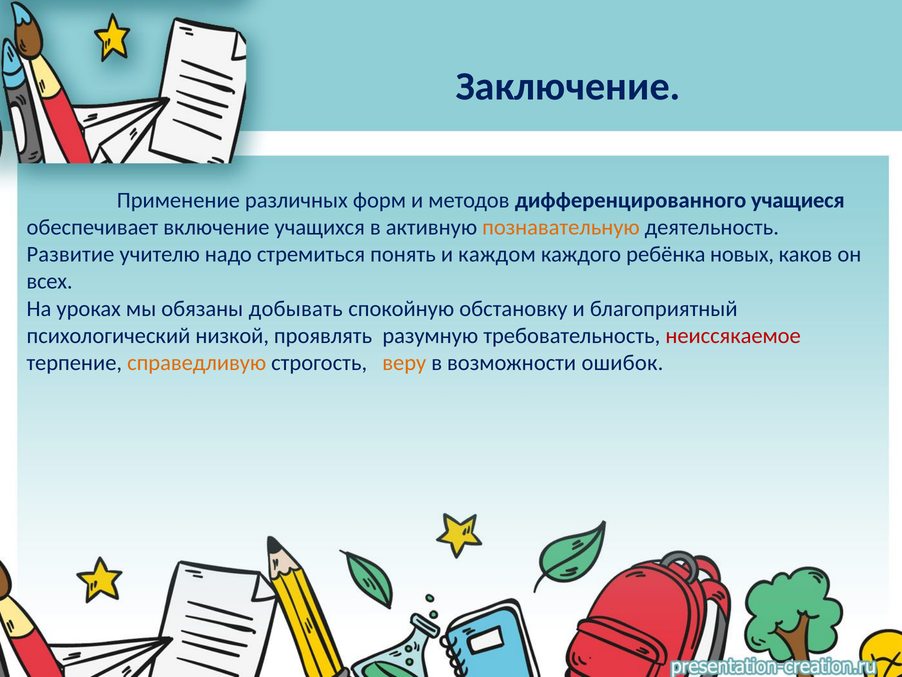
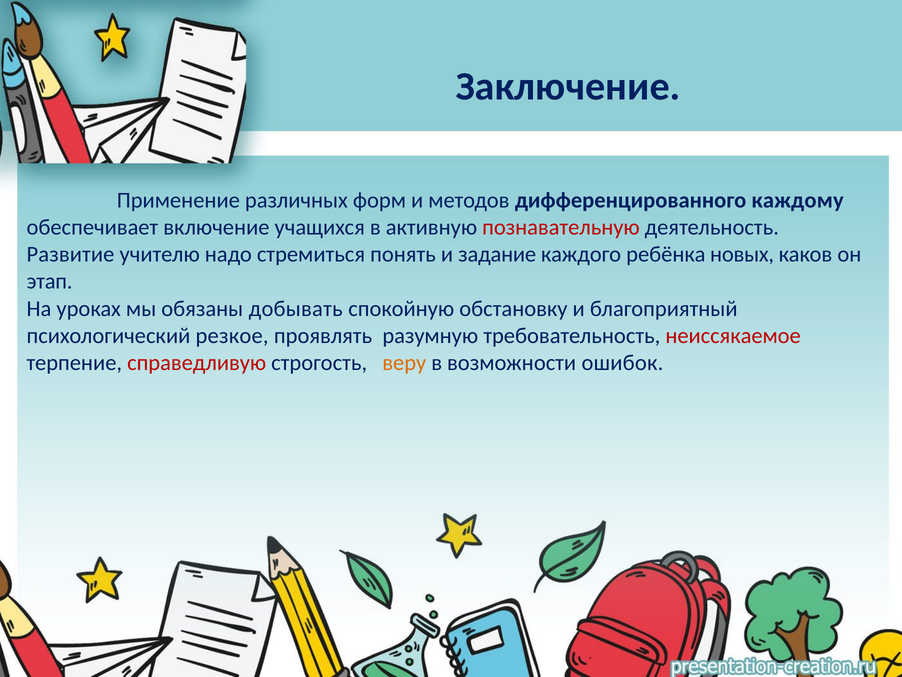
учащиеся: учащиеся -> каждому (798, 200)
познавательную colour: orange -> red (561, 227)
каждом: каждом -> задание (497, 254)
всех: всех -> этап (50, 281)
низкой: низкой -> резкое (232, 335)
справедливую colour: orange -> red (197, 362)
